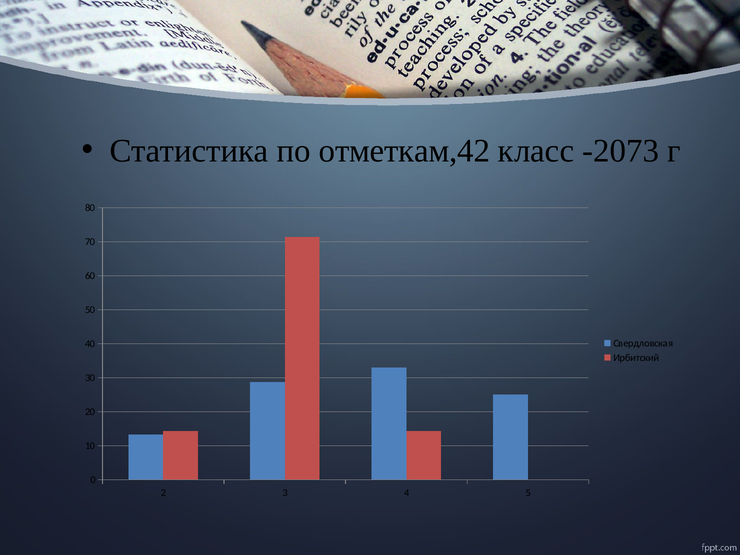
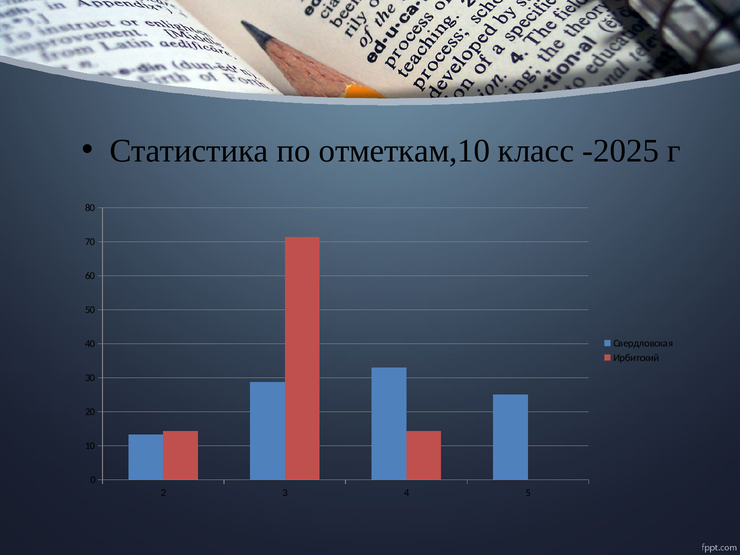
отметкам,42: отметкам,42 -> отметкам,10 (404, 151)
-2073: -2073 -> -2025 (621, 151)
